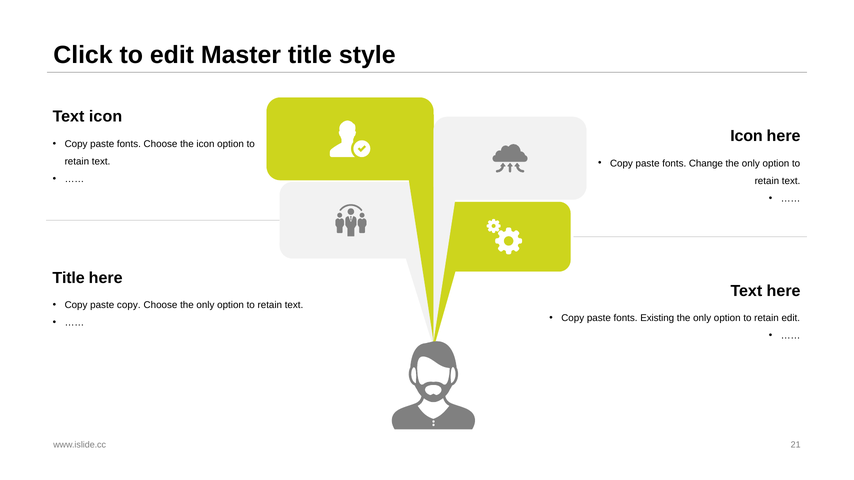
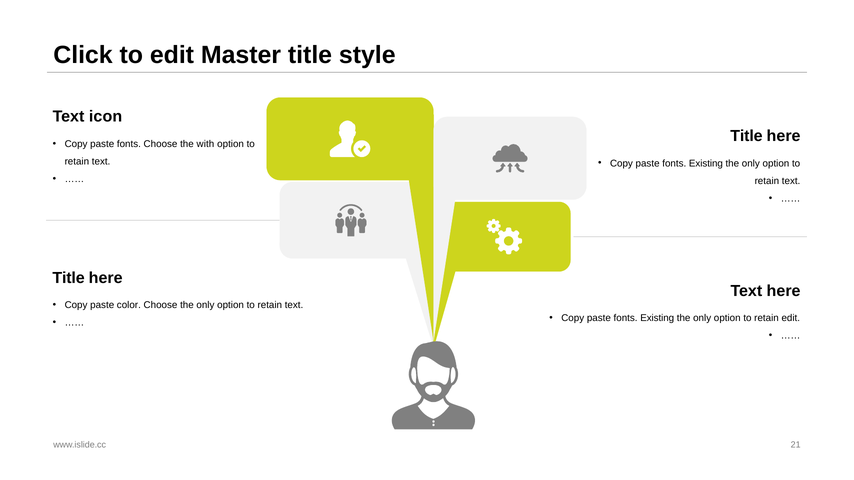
Icon: Icon -> Title (746, 136)
the icon: icon -> with (205, 144)
Change: Change -> Existing (706, 163)
paste copy: copy -> color (129, 305)
